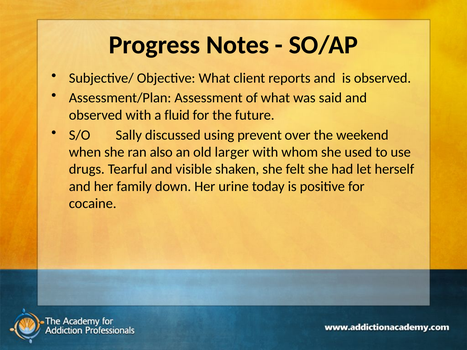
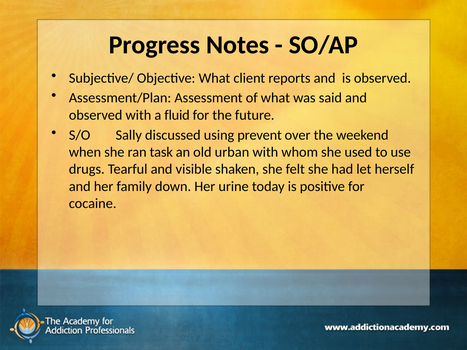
also: also -> task (161, 152)
larger: larger -> urban (232, 152)
